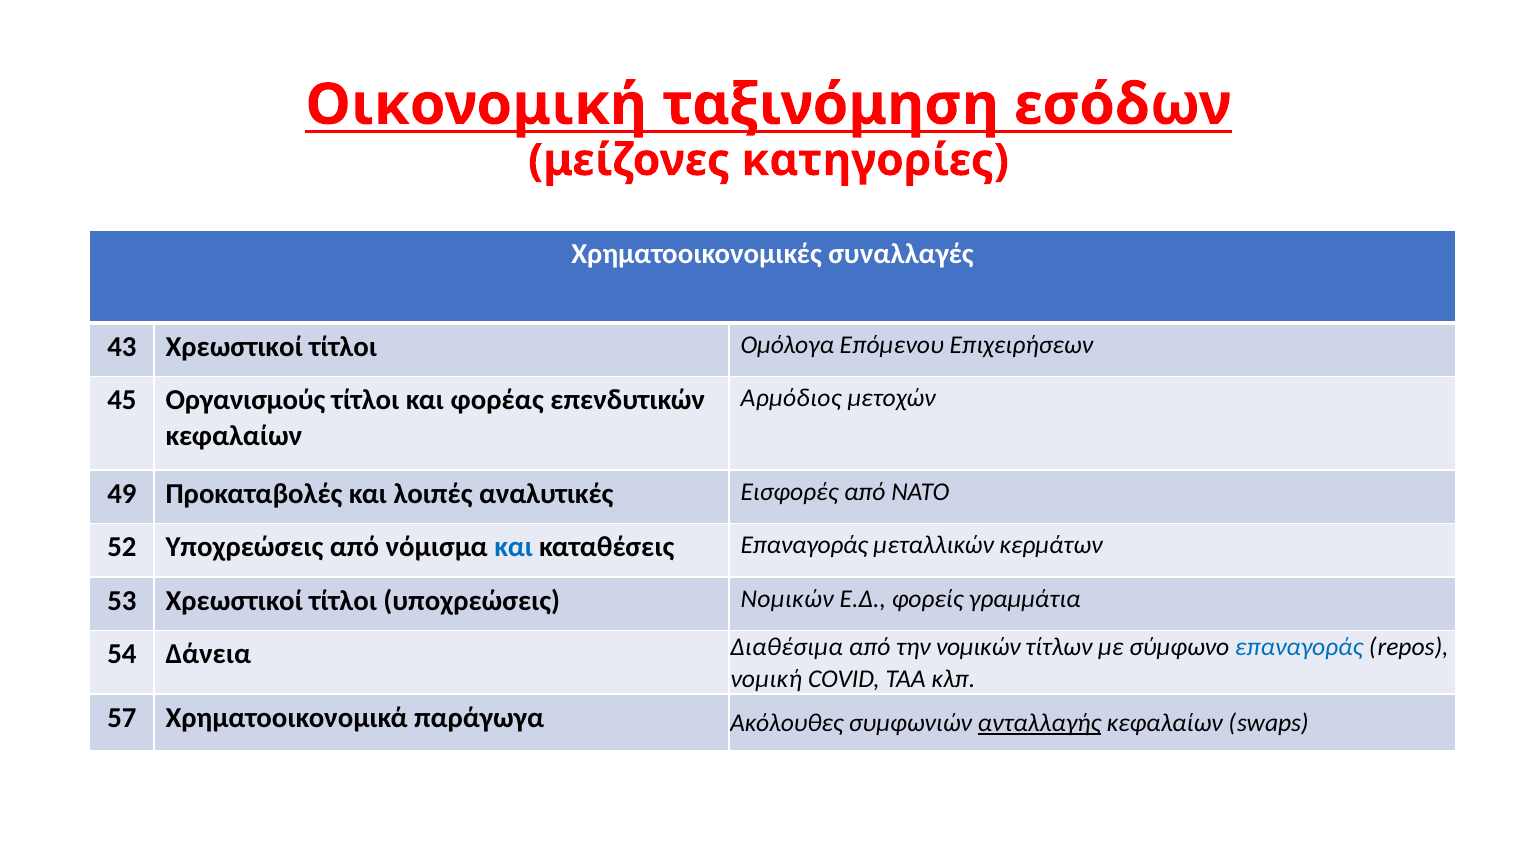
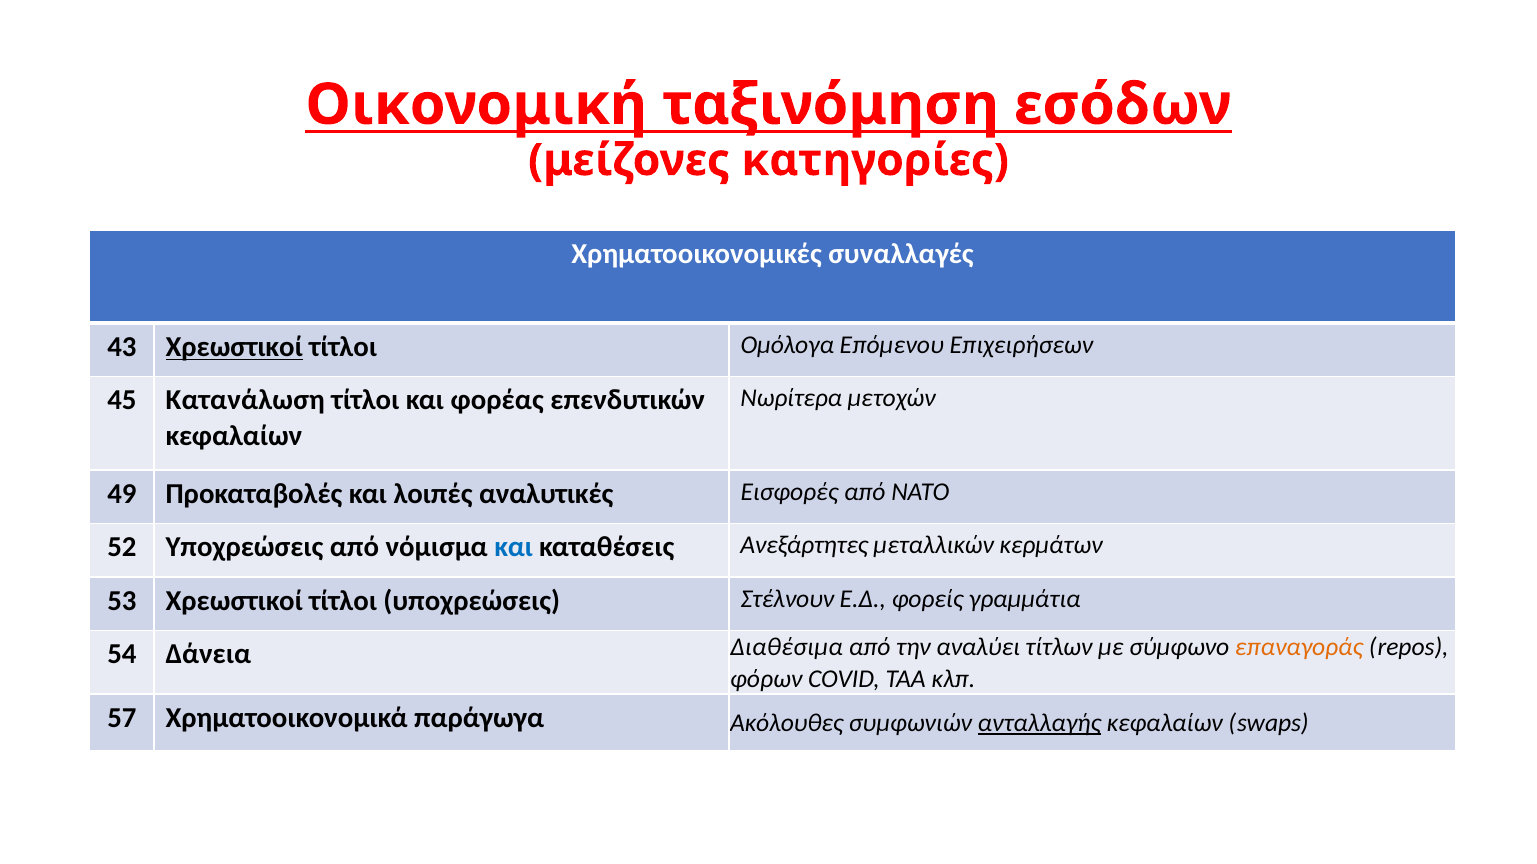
Χρεωστικοί underline: none -> present (234, 347)
Αρμόδιος: Αρμόδιος -> Νωρίτερα (791, 399)
Οργανισμούς: Οργανισμούς -> Κατανάλωση (245, 401)
καταθέσεις Επαναγοράς: Επαναγοράς -> Ανεξάρτητες (804, 546)
υποχρεώσεις Νομικών: Νομικών -> Στέλνουν (787, 599)
την νομικών: νομικών -> αναλύει (978, 648)
επαναγοράς colour: blue -> orange (1299, 648)
νομική: νομική -> φόρων (766, 679)
